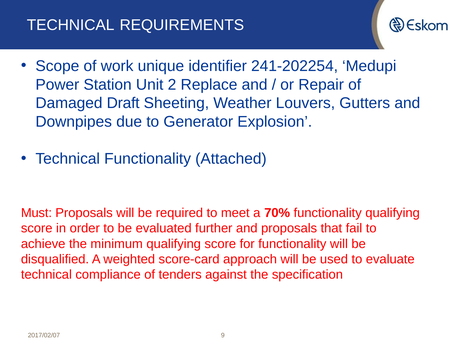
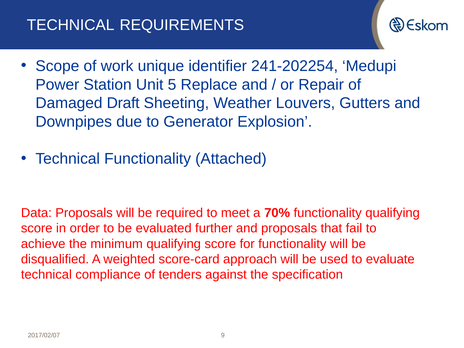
2: 2 -> 5 (172, 85)
Must: Must -> Data (36, 213)
